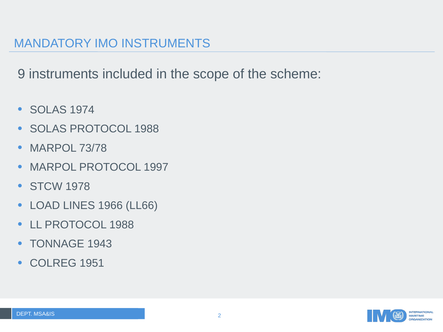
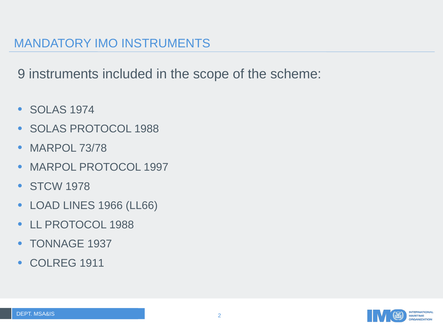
1943: 1943 -> 1937 (100, 244)
1951: 1951 -> 1911 (92, 263)
